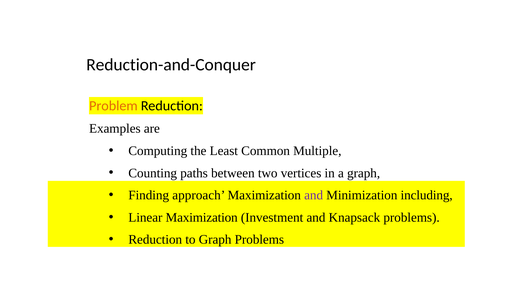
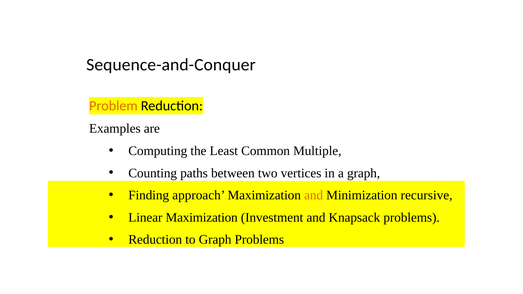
Reduction-and-Conquer: Reduction-and-Conquer -> Sequence-and-Conquer (171, 65)
and colour: purple -> orange (314, 195)
including: including -> recursive (427, 195)
